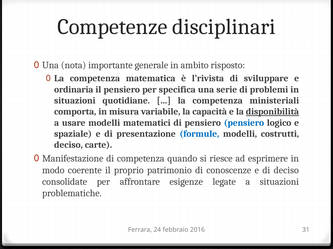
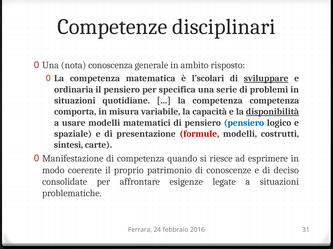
importante: importante -> conoscenza (110, 65)
l’rivista: l’rivista -> l’scolari (208, 79)
sviluppare underline: none -> present (266, 79)
competenza ministeriali: ministeriali -> competenza (274, 101)
formule colour: blue -> red (199, 134)
deciso: deciso -> sintesi (69, 145)
